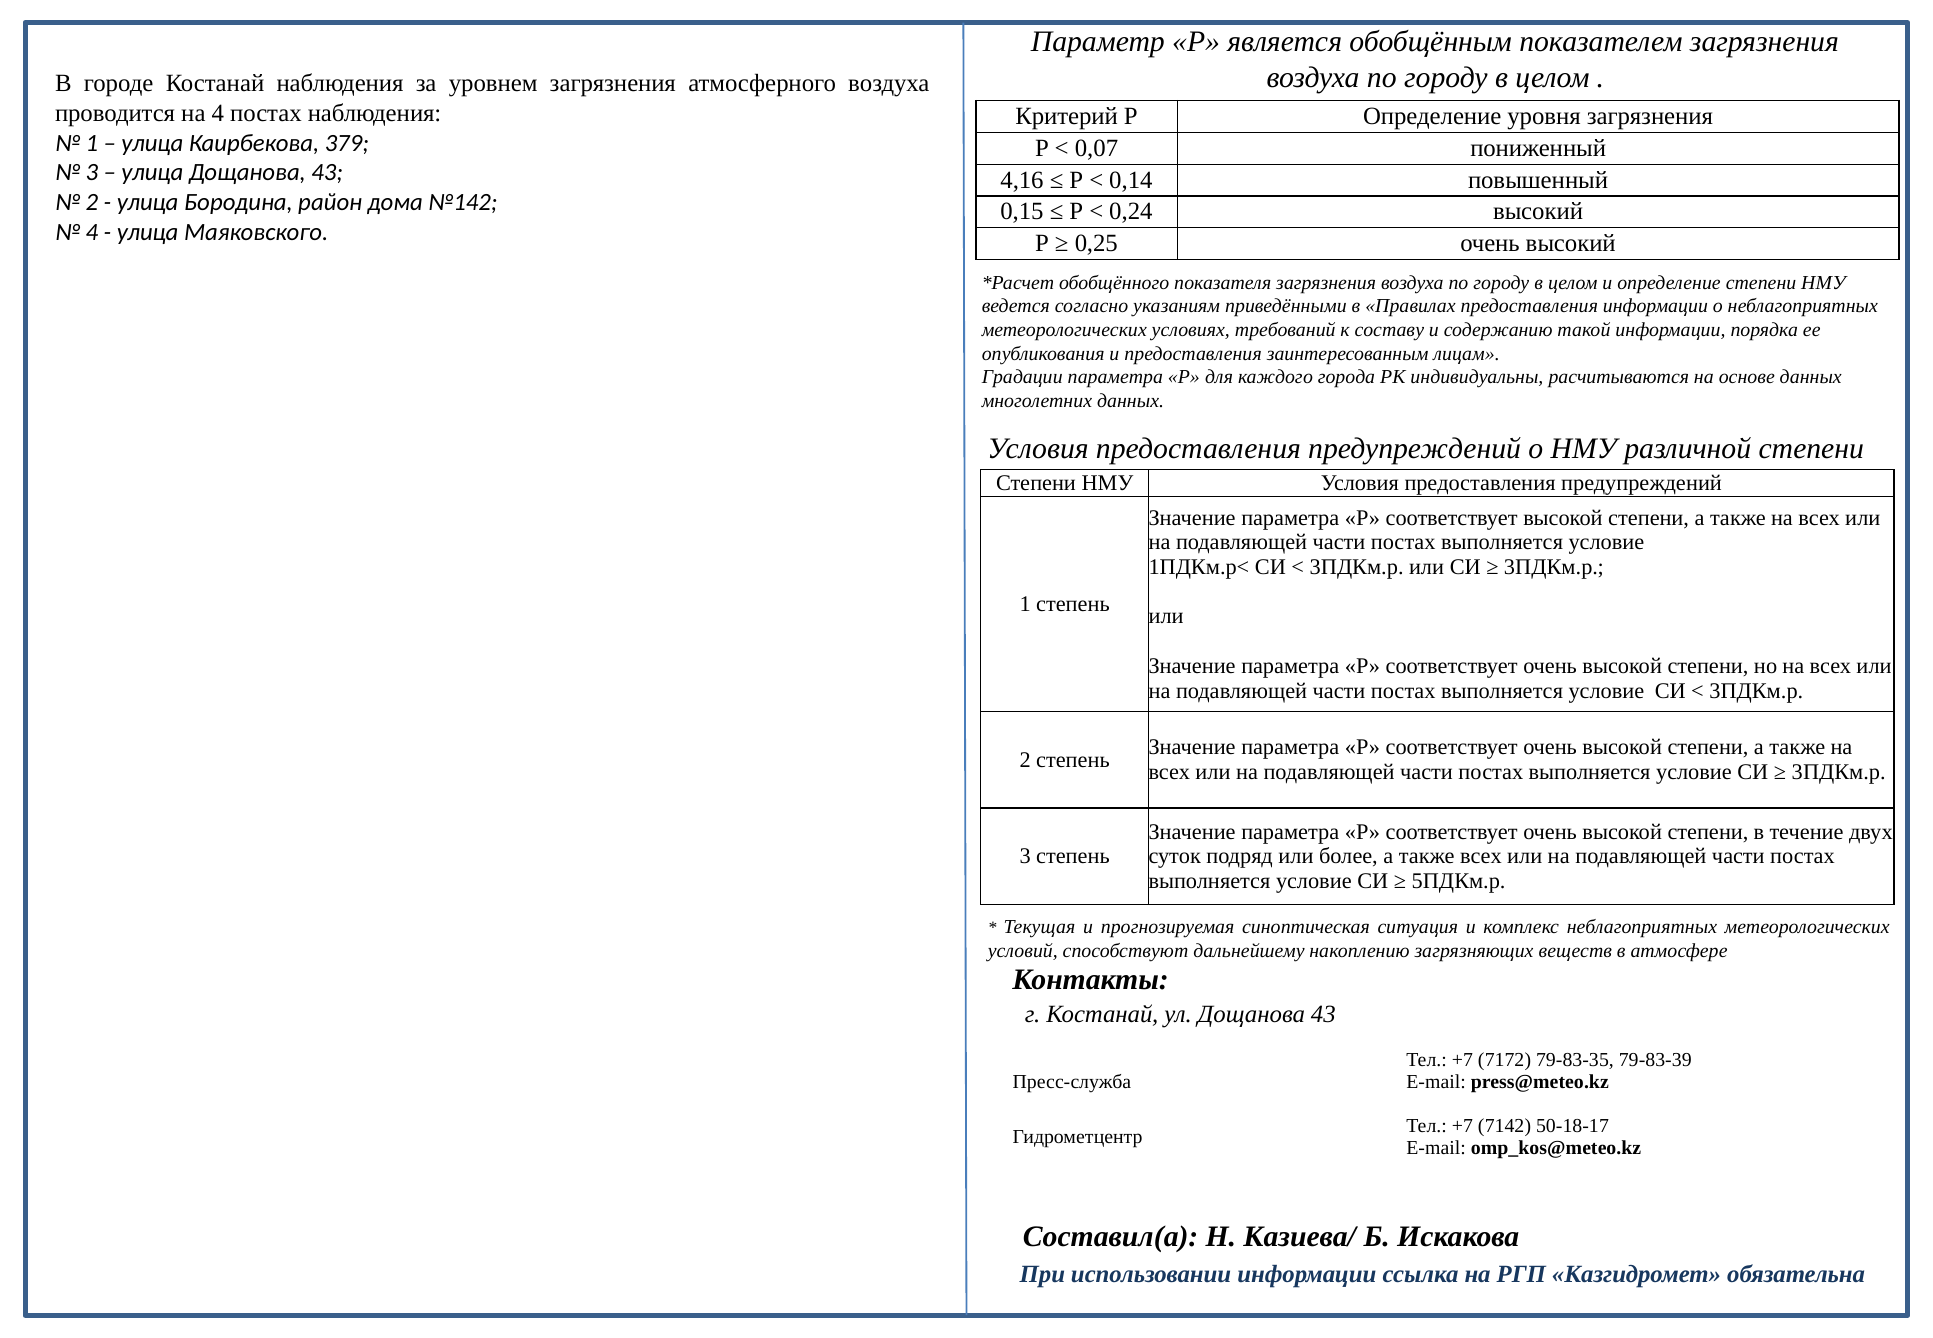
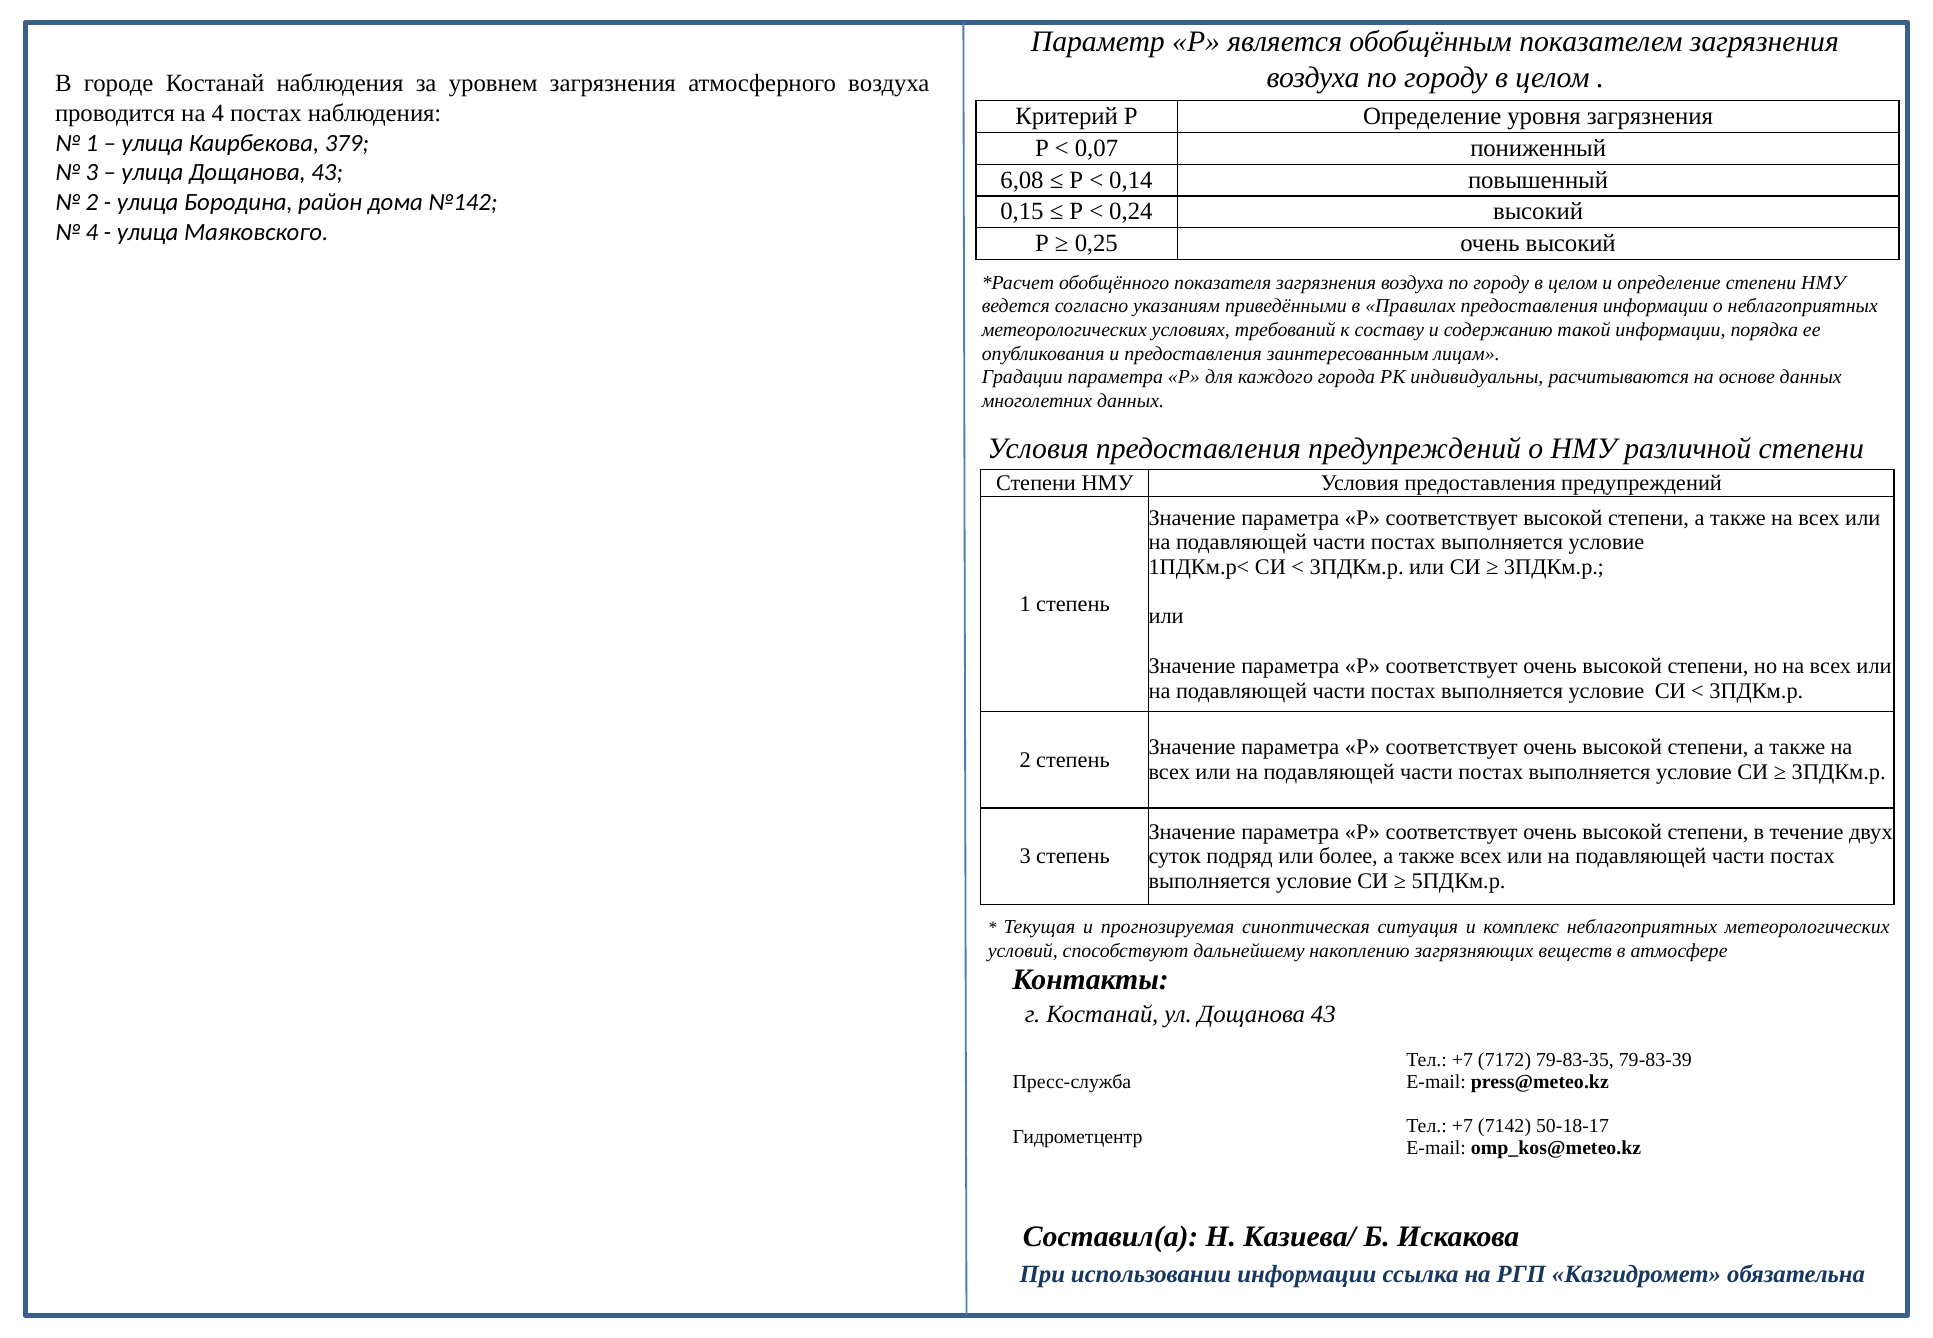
4,16: 4,16 -> 6,08 (1022, 180)
